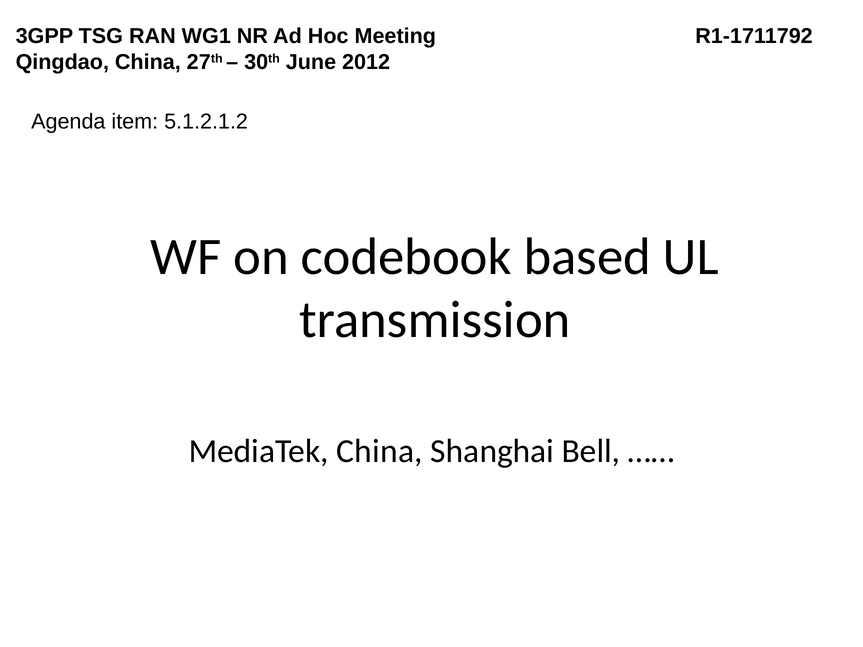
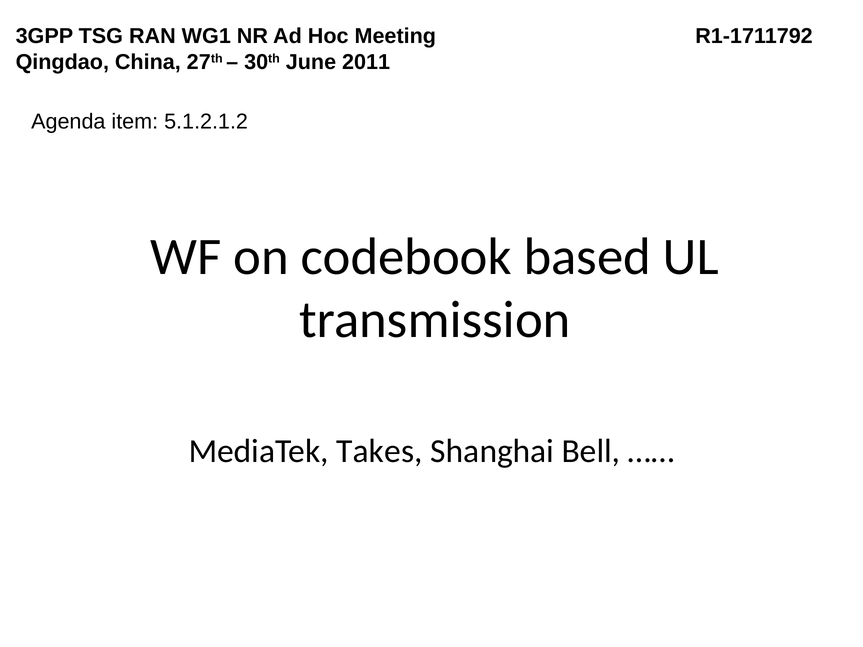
2012: 2012 -> 2011 (366, 62)
MediaTek China: China -> Takes (380, 451)
